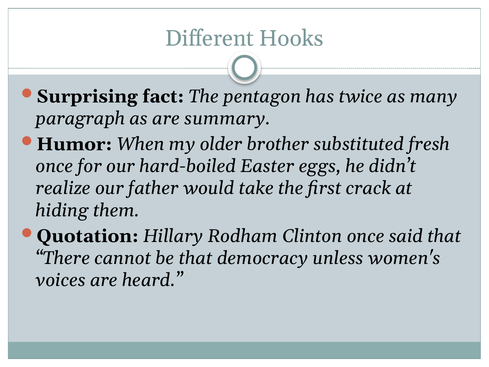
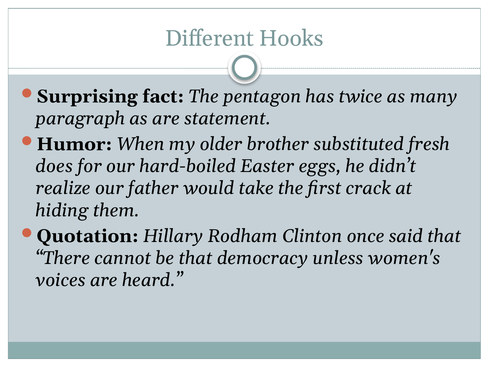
summary: summary -> statement (227, 118)
once: once -> does (54, 166)
